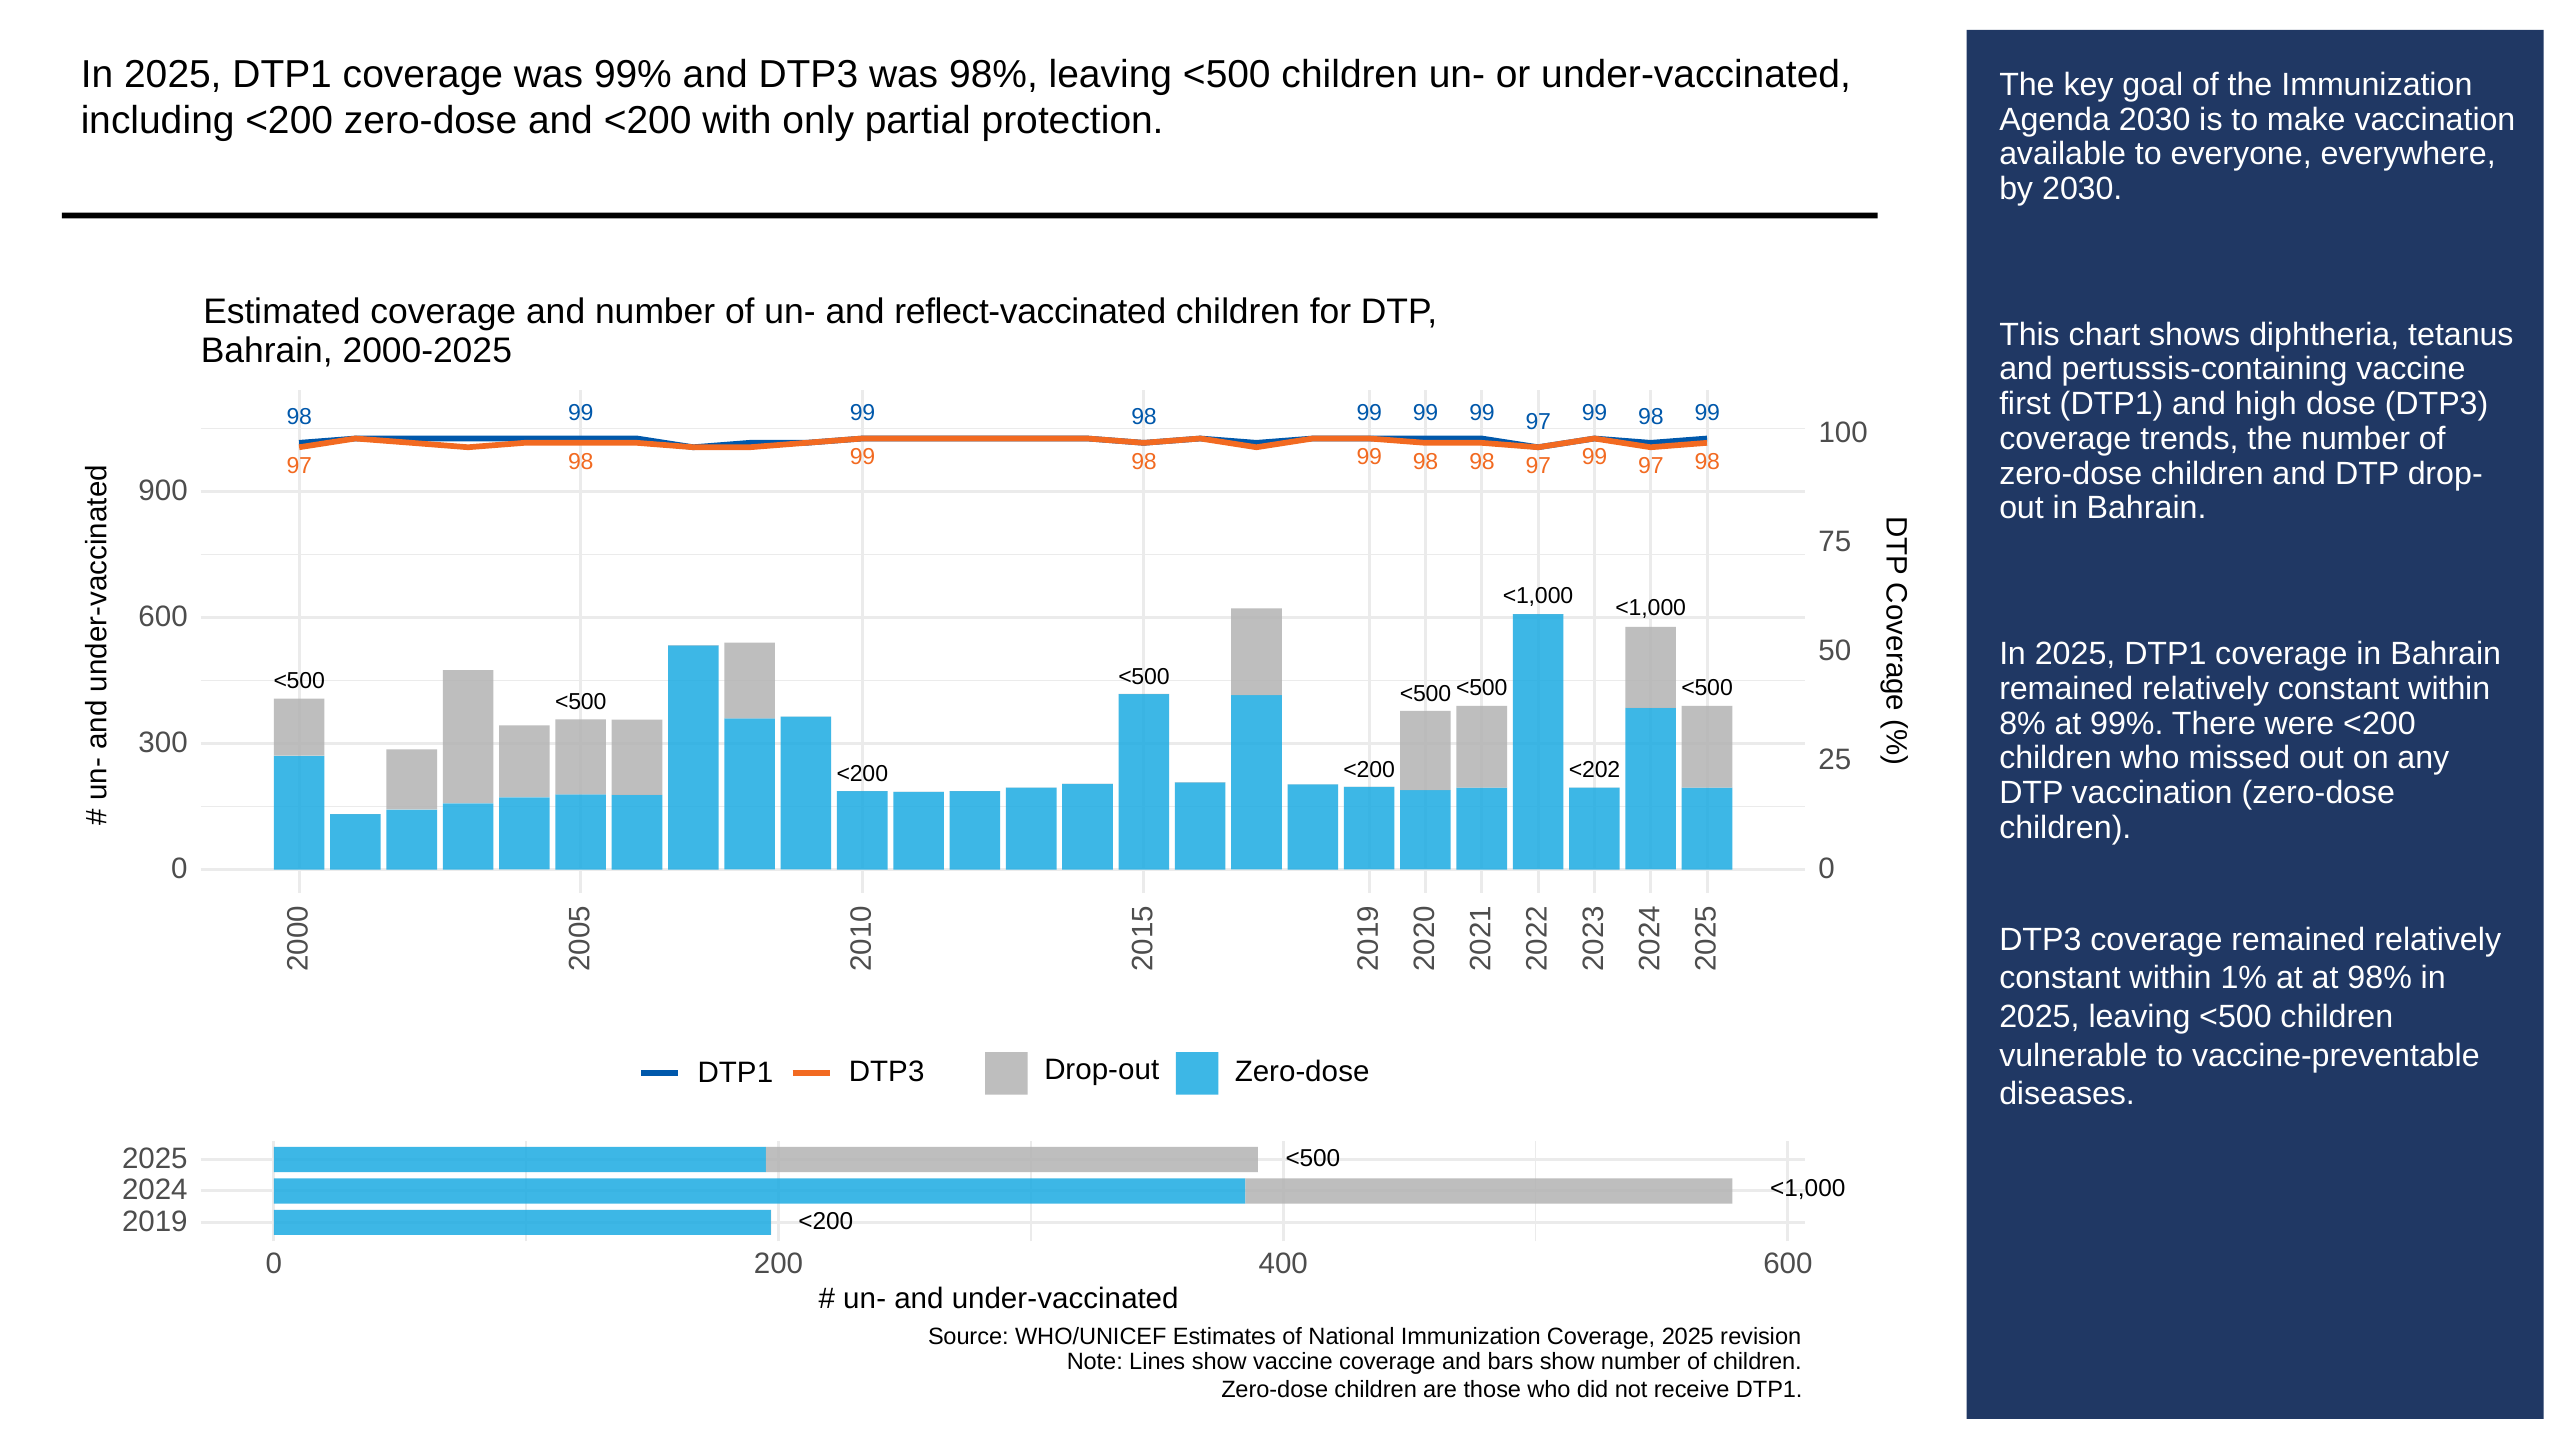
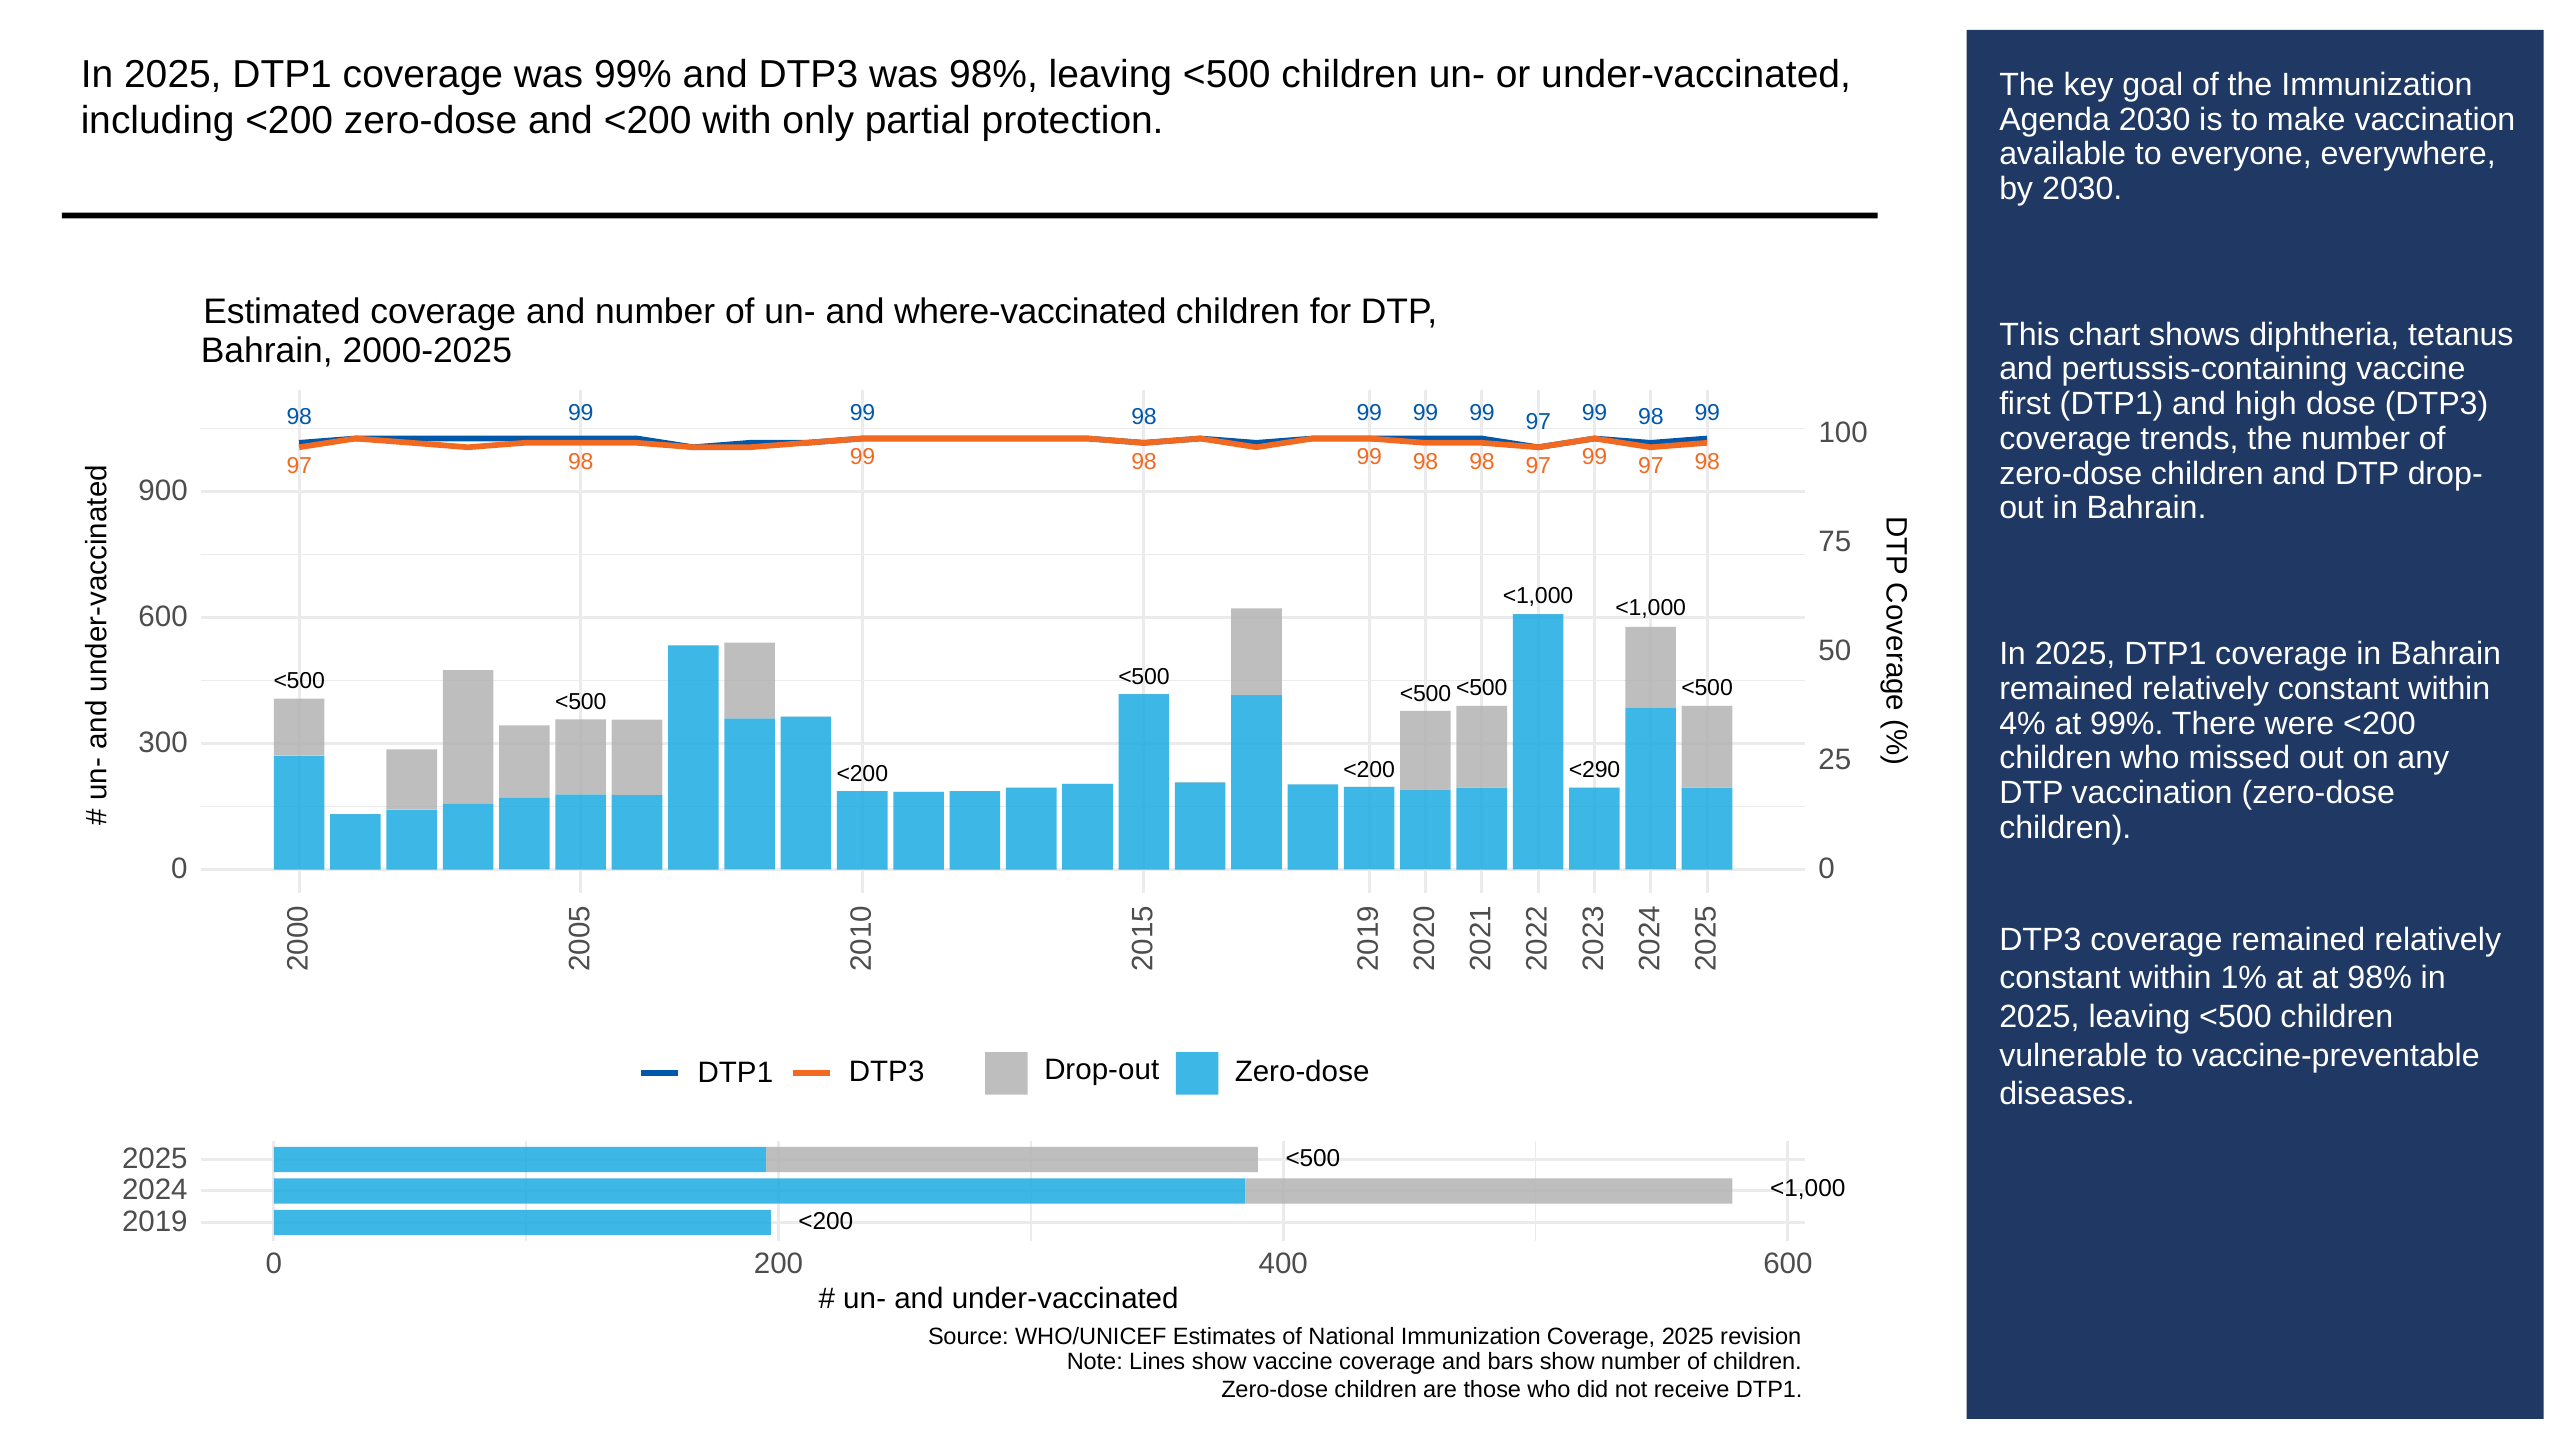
reflect-vaccinated: reflect-vaccinated -> where-vaccinated (1030, 311)
8%: 8% -> 4% (2022, 723)
<202: <202 -> <290 (1595, 770)
